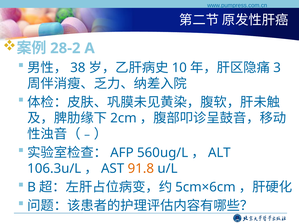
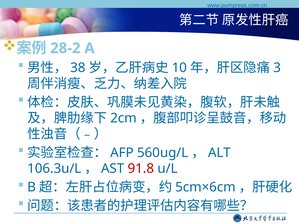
91.8 colour: orange -> red (141, 169)
